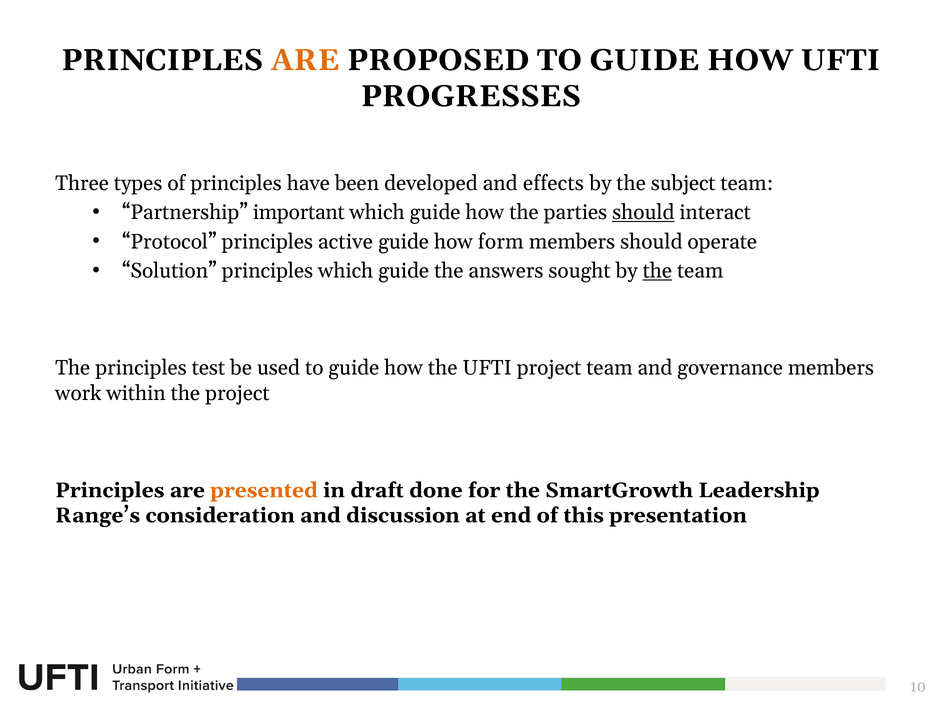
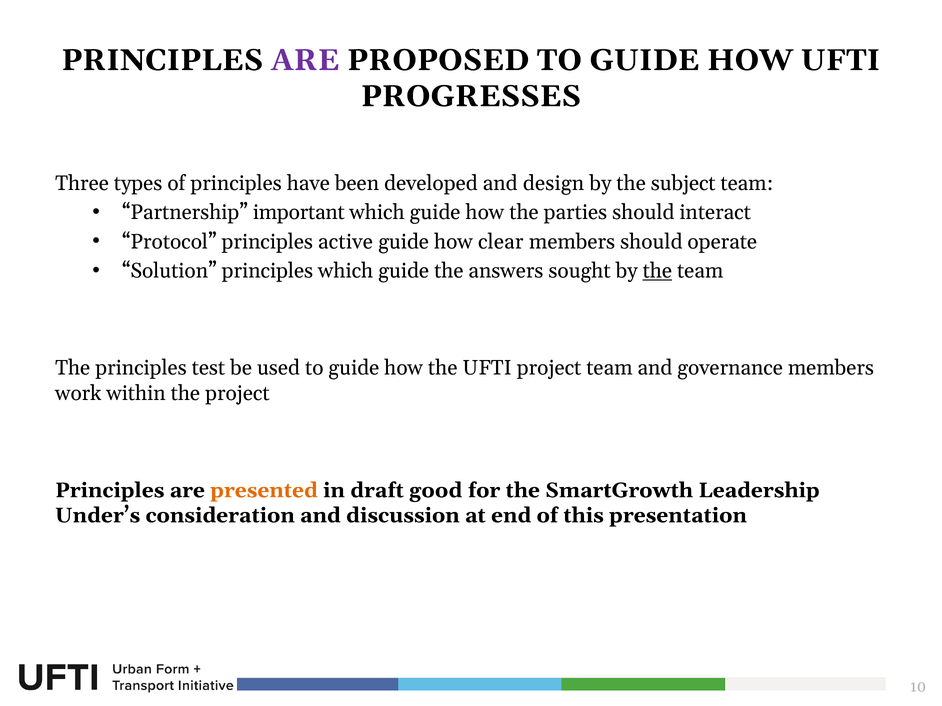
ARE colour: orange -> purple (305, 60)
effects: effects -> design (553, 183)
should underline: present -> none (643, 213)
form: form -> clear (501, 242)
done: done -> good (436, 491)
Range’s: Range’s -> Under’s (98, 516)
